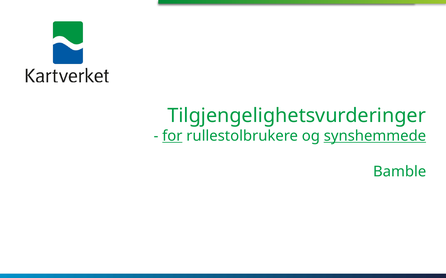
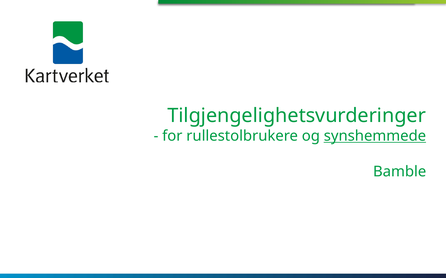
for underline: present -> none (172, 136)
